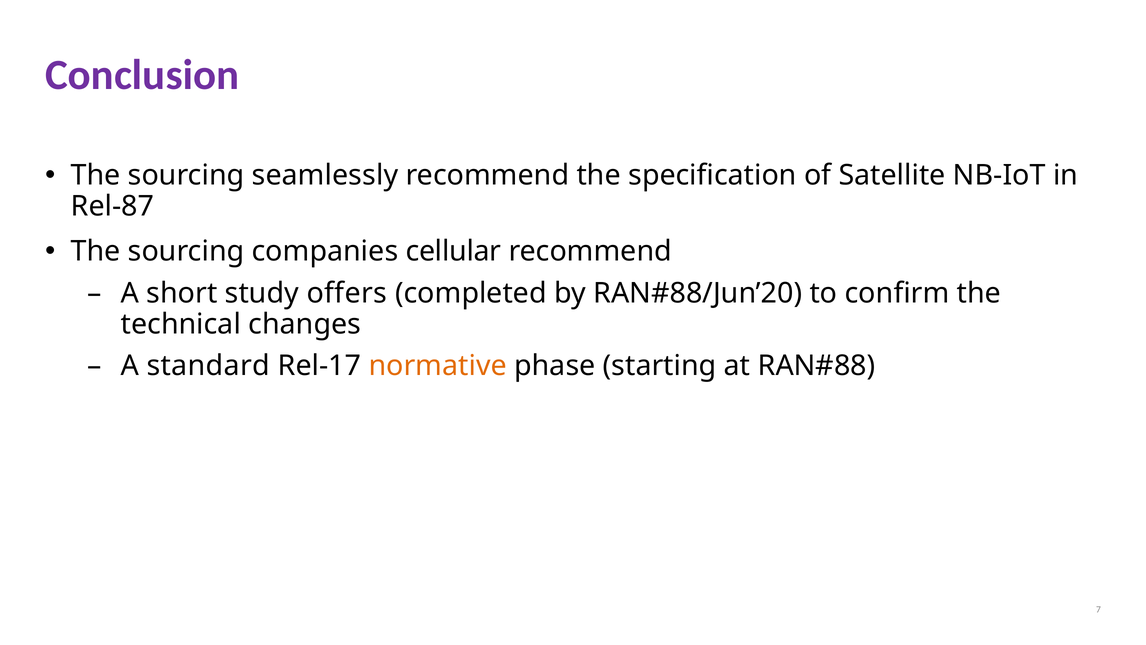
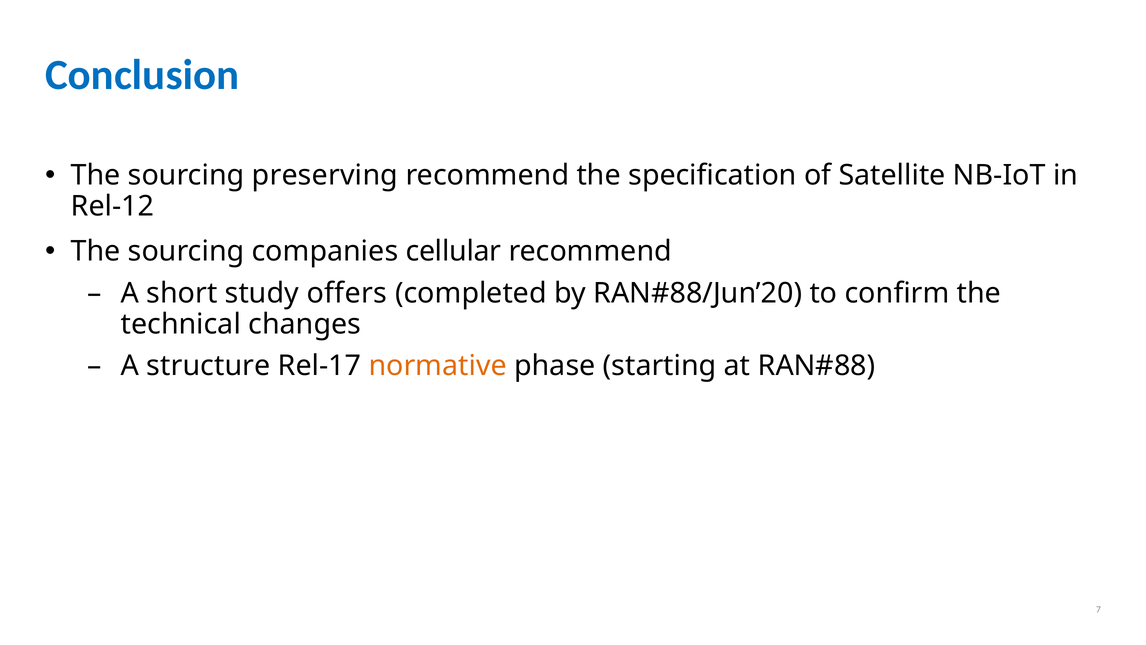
Conclusion colour: purple -> blue (142, 75)
seamlessly: seamlessly -> preserving (325, 175)
Rel-87: Rel-87 -> Rel-12 (112, 206)
standard: standard -> structure (208, 366)
